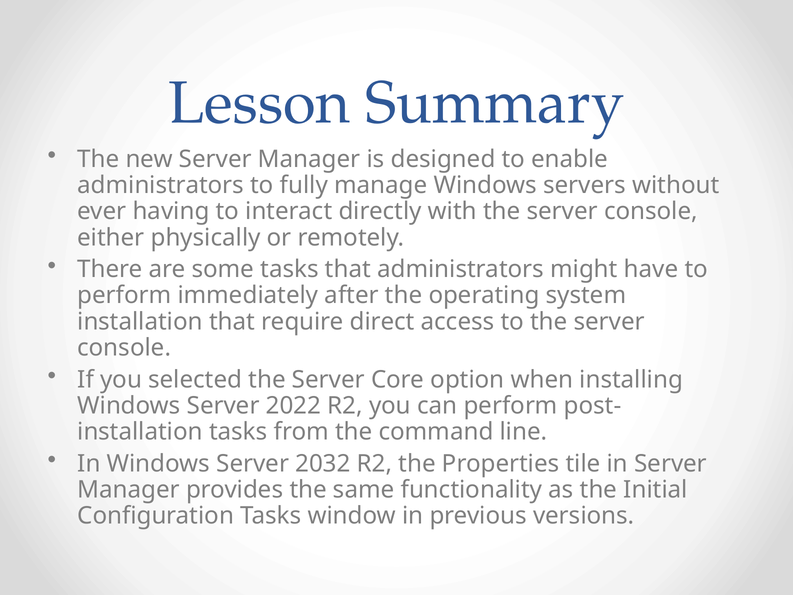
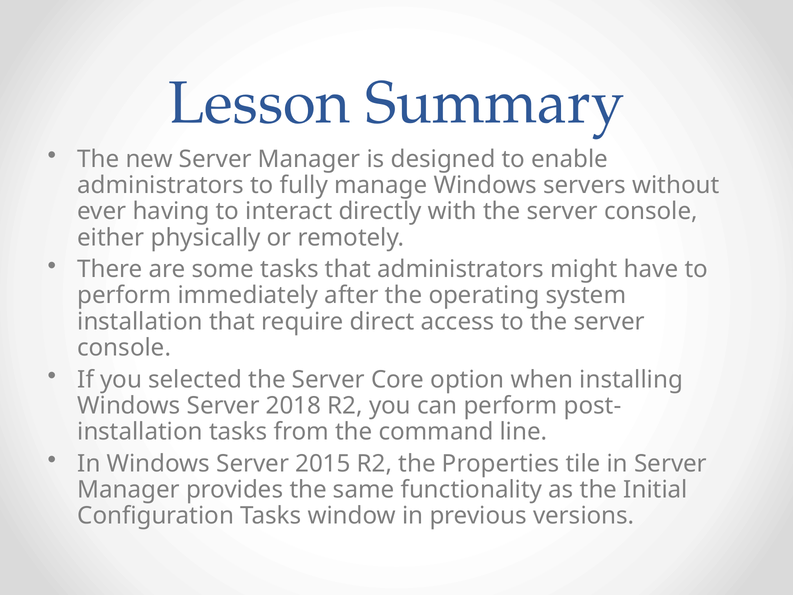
2022: 2022 -> 2018 (293, 406)
2032: 2032 -> 2015 (323, 463)
